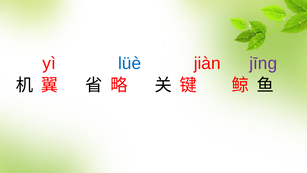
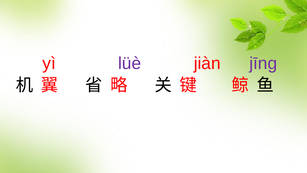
lüè colour: blue -> purple (130, 63)
